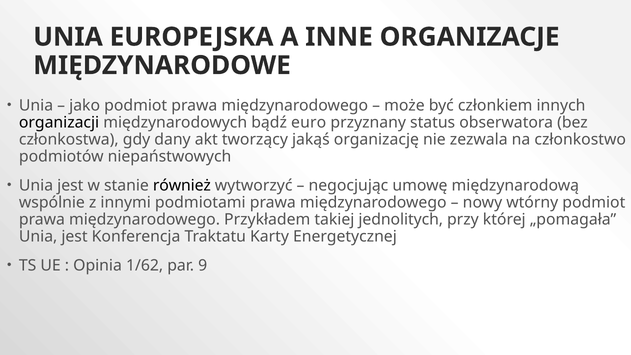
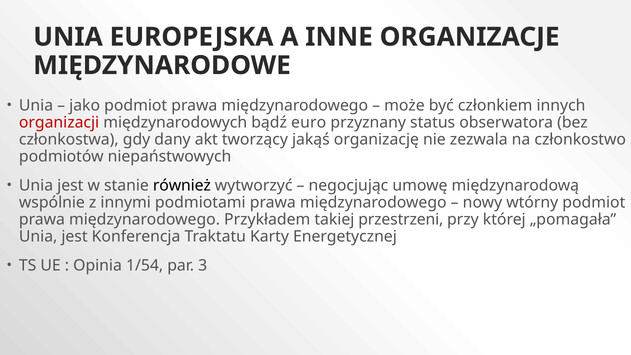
organizacji colour: black -> red (59, 123)
jednolitych: jednolitych -> przestrzeni (401, 220)
1/62: 1/62 -> 1/54 (145, 265)
9: 9 -> 3 (203, 265)
